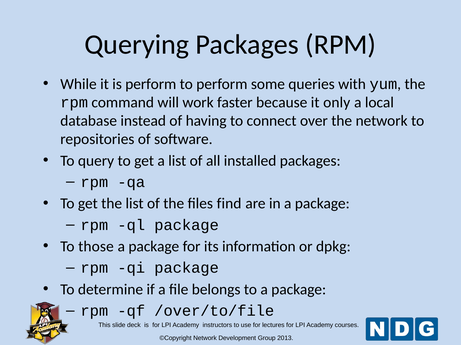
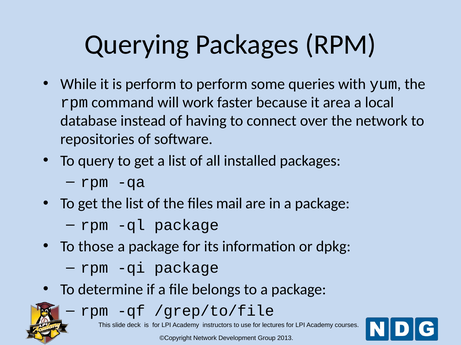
only: only -> area (337, 103)
find: find -> mail (229, 204)
/over/to/file: /over/to/file -> /grep/to/file (214, 312)
